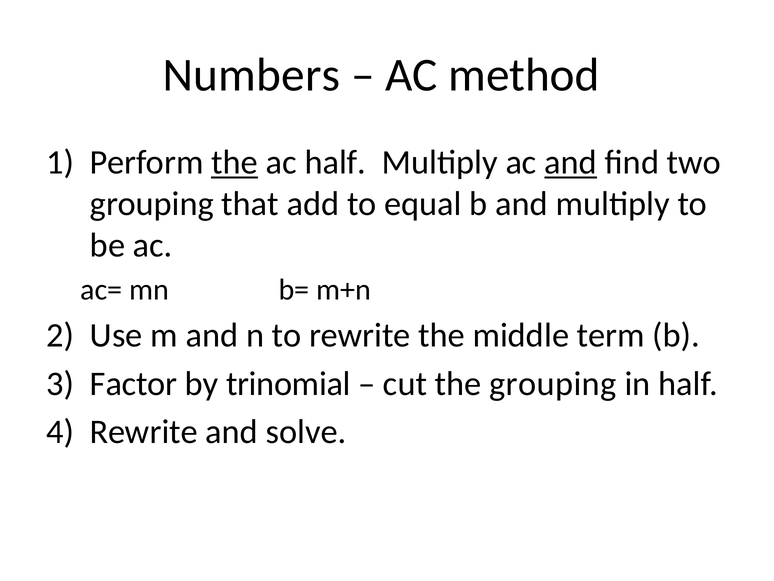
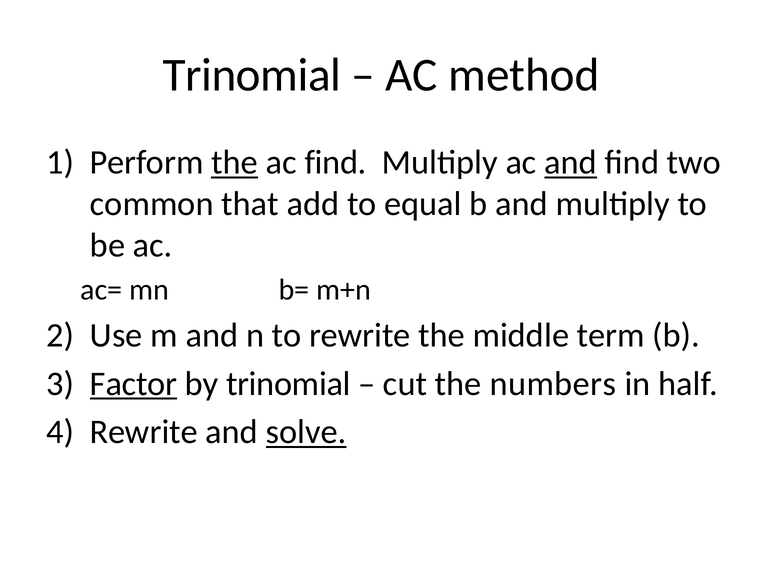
Numbers: Numbers -> Trinomial (252, 75)
ac half: half -> find (336, 162)
grouping: grouping -> common (152, 204)
Factor underline: none -> present (134, 383)
the grouping: grouping -> numbers (553, 383)
solve underline: none -> present (306, 432)
